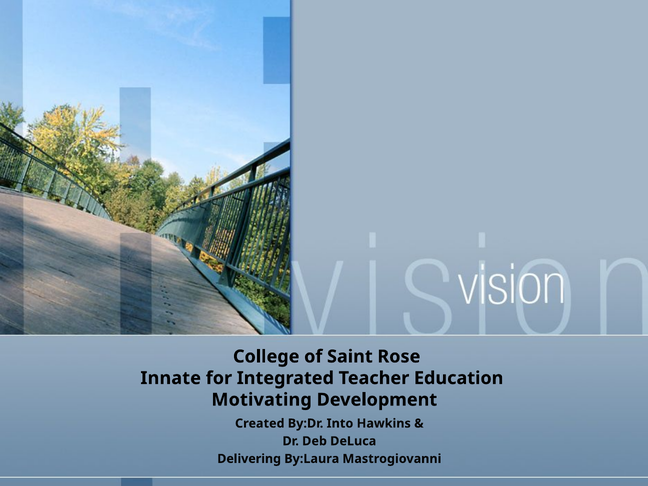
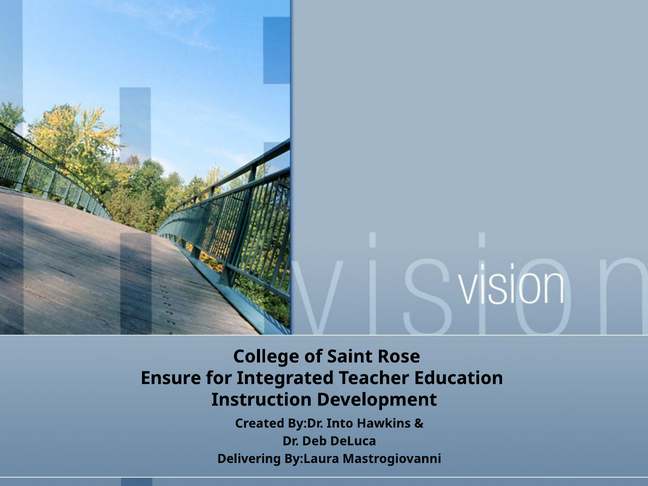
Innate: Innate -> Ensure (171, 378)
Motivating: Motivating -> Instruction (262, 400)
